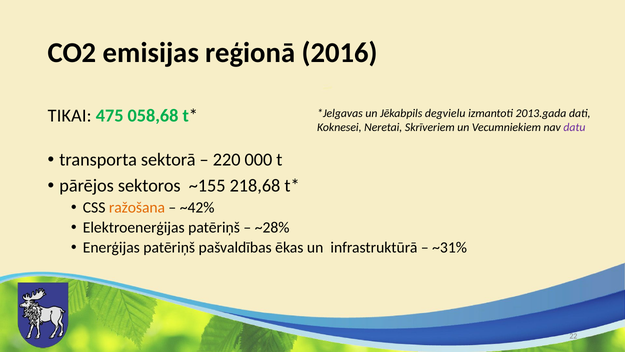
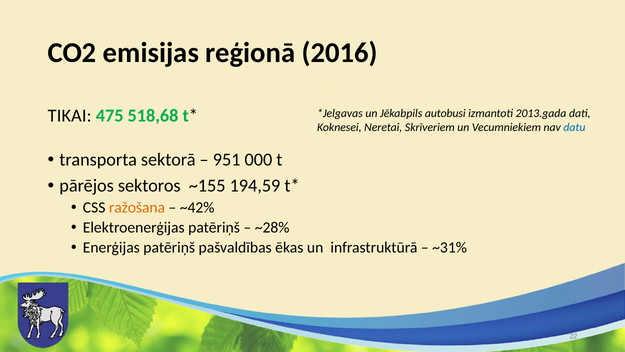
058,68: 058,68 -> 518,68 (153, 116)
degvielu: degvielu -> autobusi (445, 113)
datu colour: purple -> blue (574, 127)
220: 220 -> 951 (227, 160)
218,68: 218,68 -> 194,59 (255, 186)
